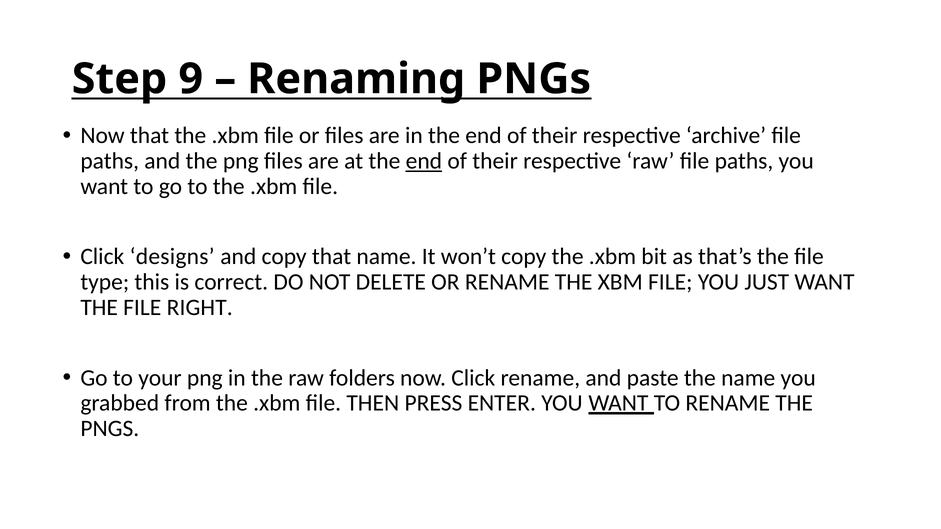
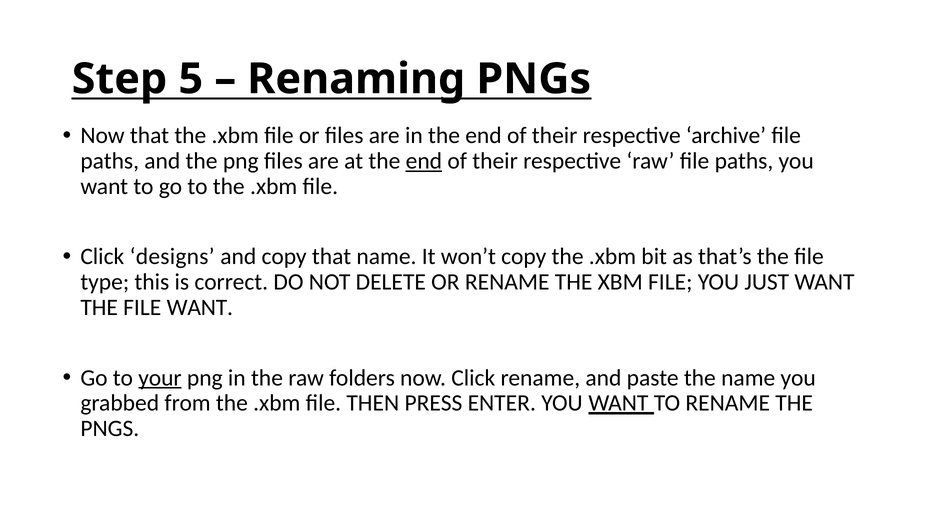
9: 9 -> 5 (191, 79)
FILE RIGHT: RIGHT -> WANT (200, 308)
your underline: none -> present (160, 378)
